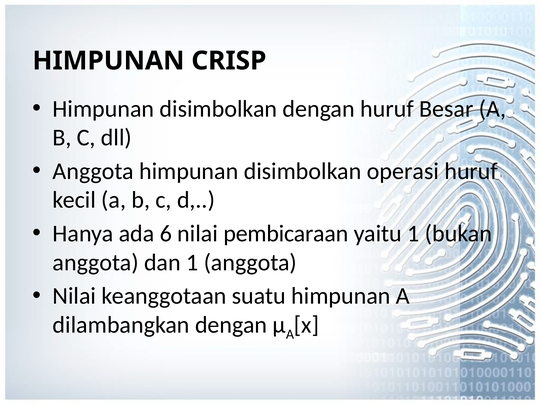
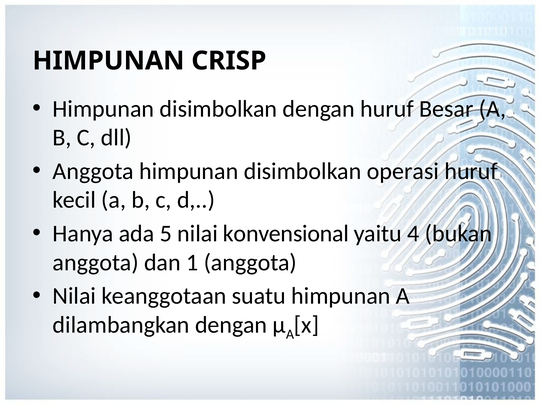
6: 6 -> 5 (166, 234)
pembicaraan: pembicaraan -> konvensional (286, 234)
yaitu 1: 1 -> 4 (413, 234)
